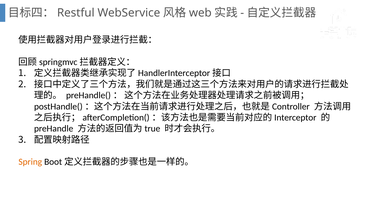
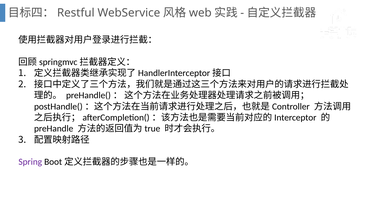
Spring colour: orange -> purple (30, 162)
